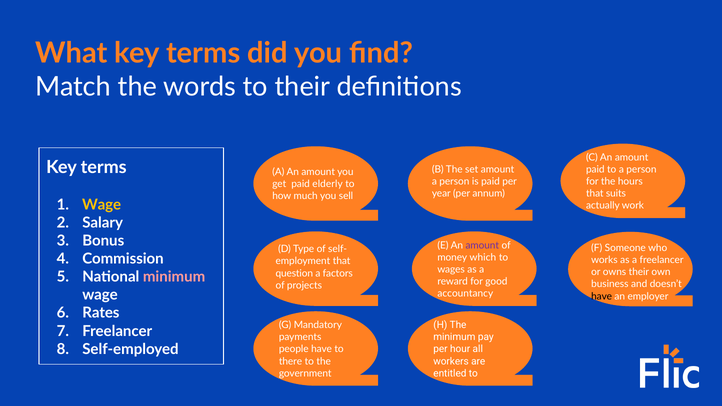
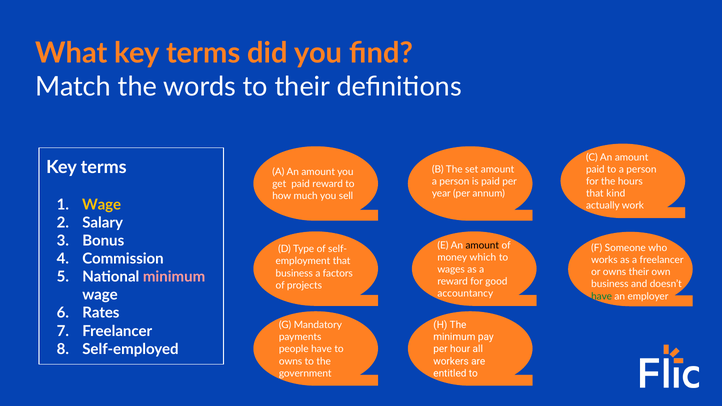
paid elderly: elderly -> reward (328, 184)
suits: suits -> kind (616, 194)
amount colour: purple -> black (482, 245)
question: question -> business (294, 273)
have colour: black -> green (602, 296)
there: there -> owns (291, 361)
